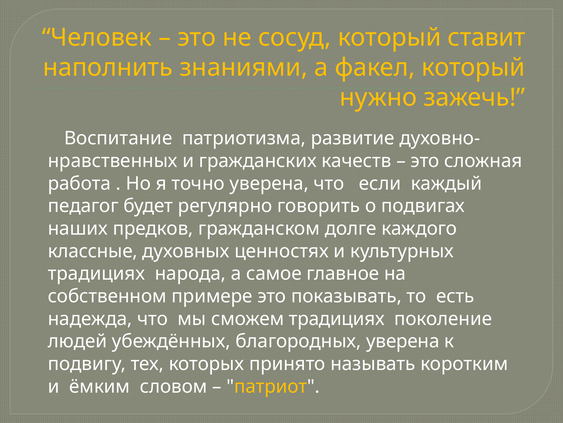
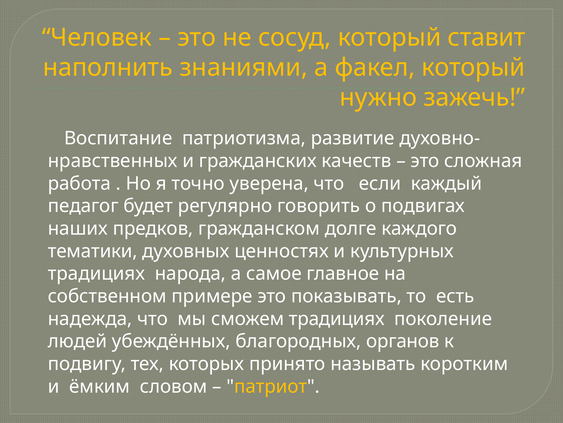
классные: классные -> тематики (93, 251)
благородных уверена: уверена -> органов (403, 341)
